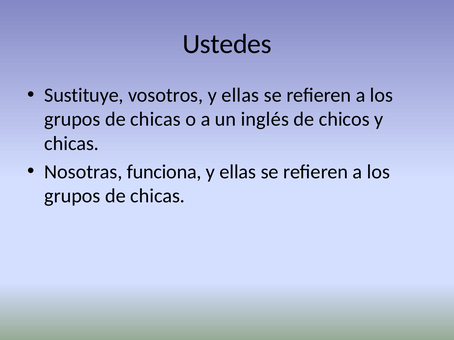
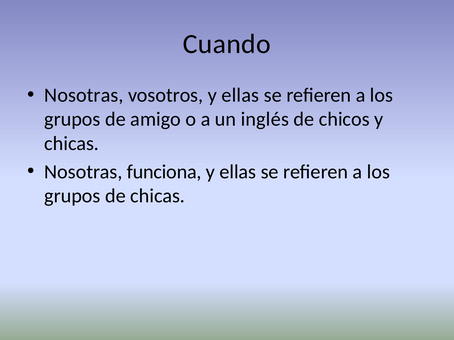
Ustedes: Ustedes -> Cuando (227, 44)
Sustituye: Sustituye -> Nosotras (84, 95)
chicas: chicas -> amigo (156, 119)
